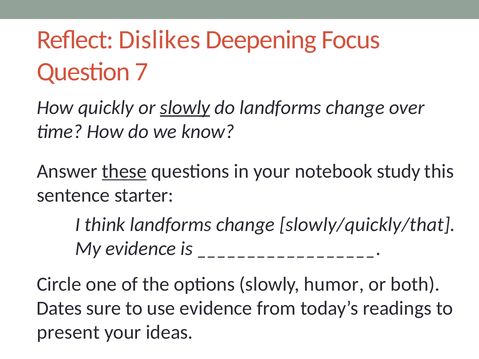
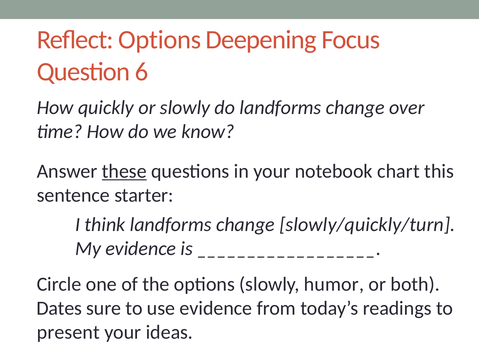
Reflect Dislikes: Dislikes -> Options (160, 40)
7: 7 -> 6 (142, 72)
slowly underline: present -> none (185, 108)
study: study -> chart (398, 171)
slowly/quickly/that: slowly/quickly/that -> slowly/quickly/turn (367, 225)
